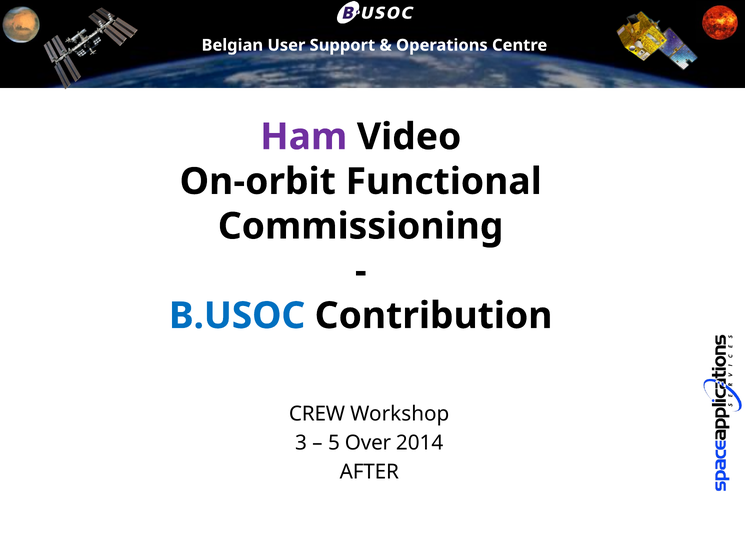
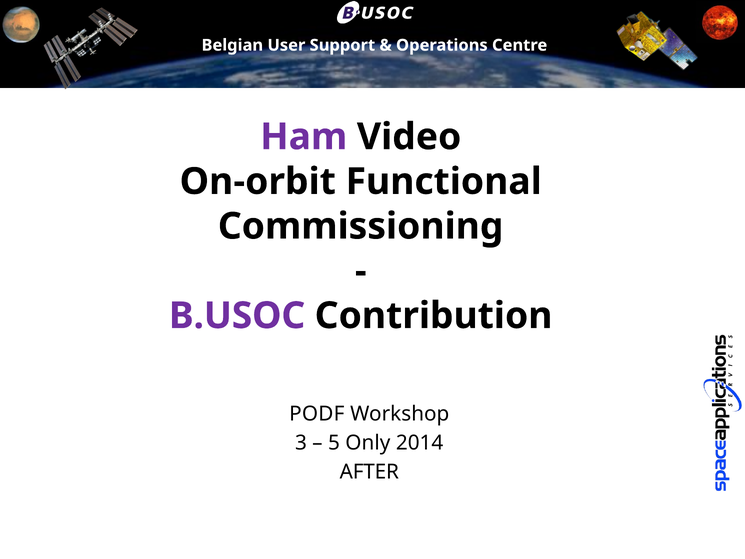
B.USOC colour: blue -> purple (237, 316)
CREW: CREW -> PODF (317, 414)
Over: Over -> Only (368, 443)
